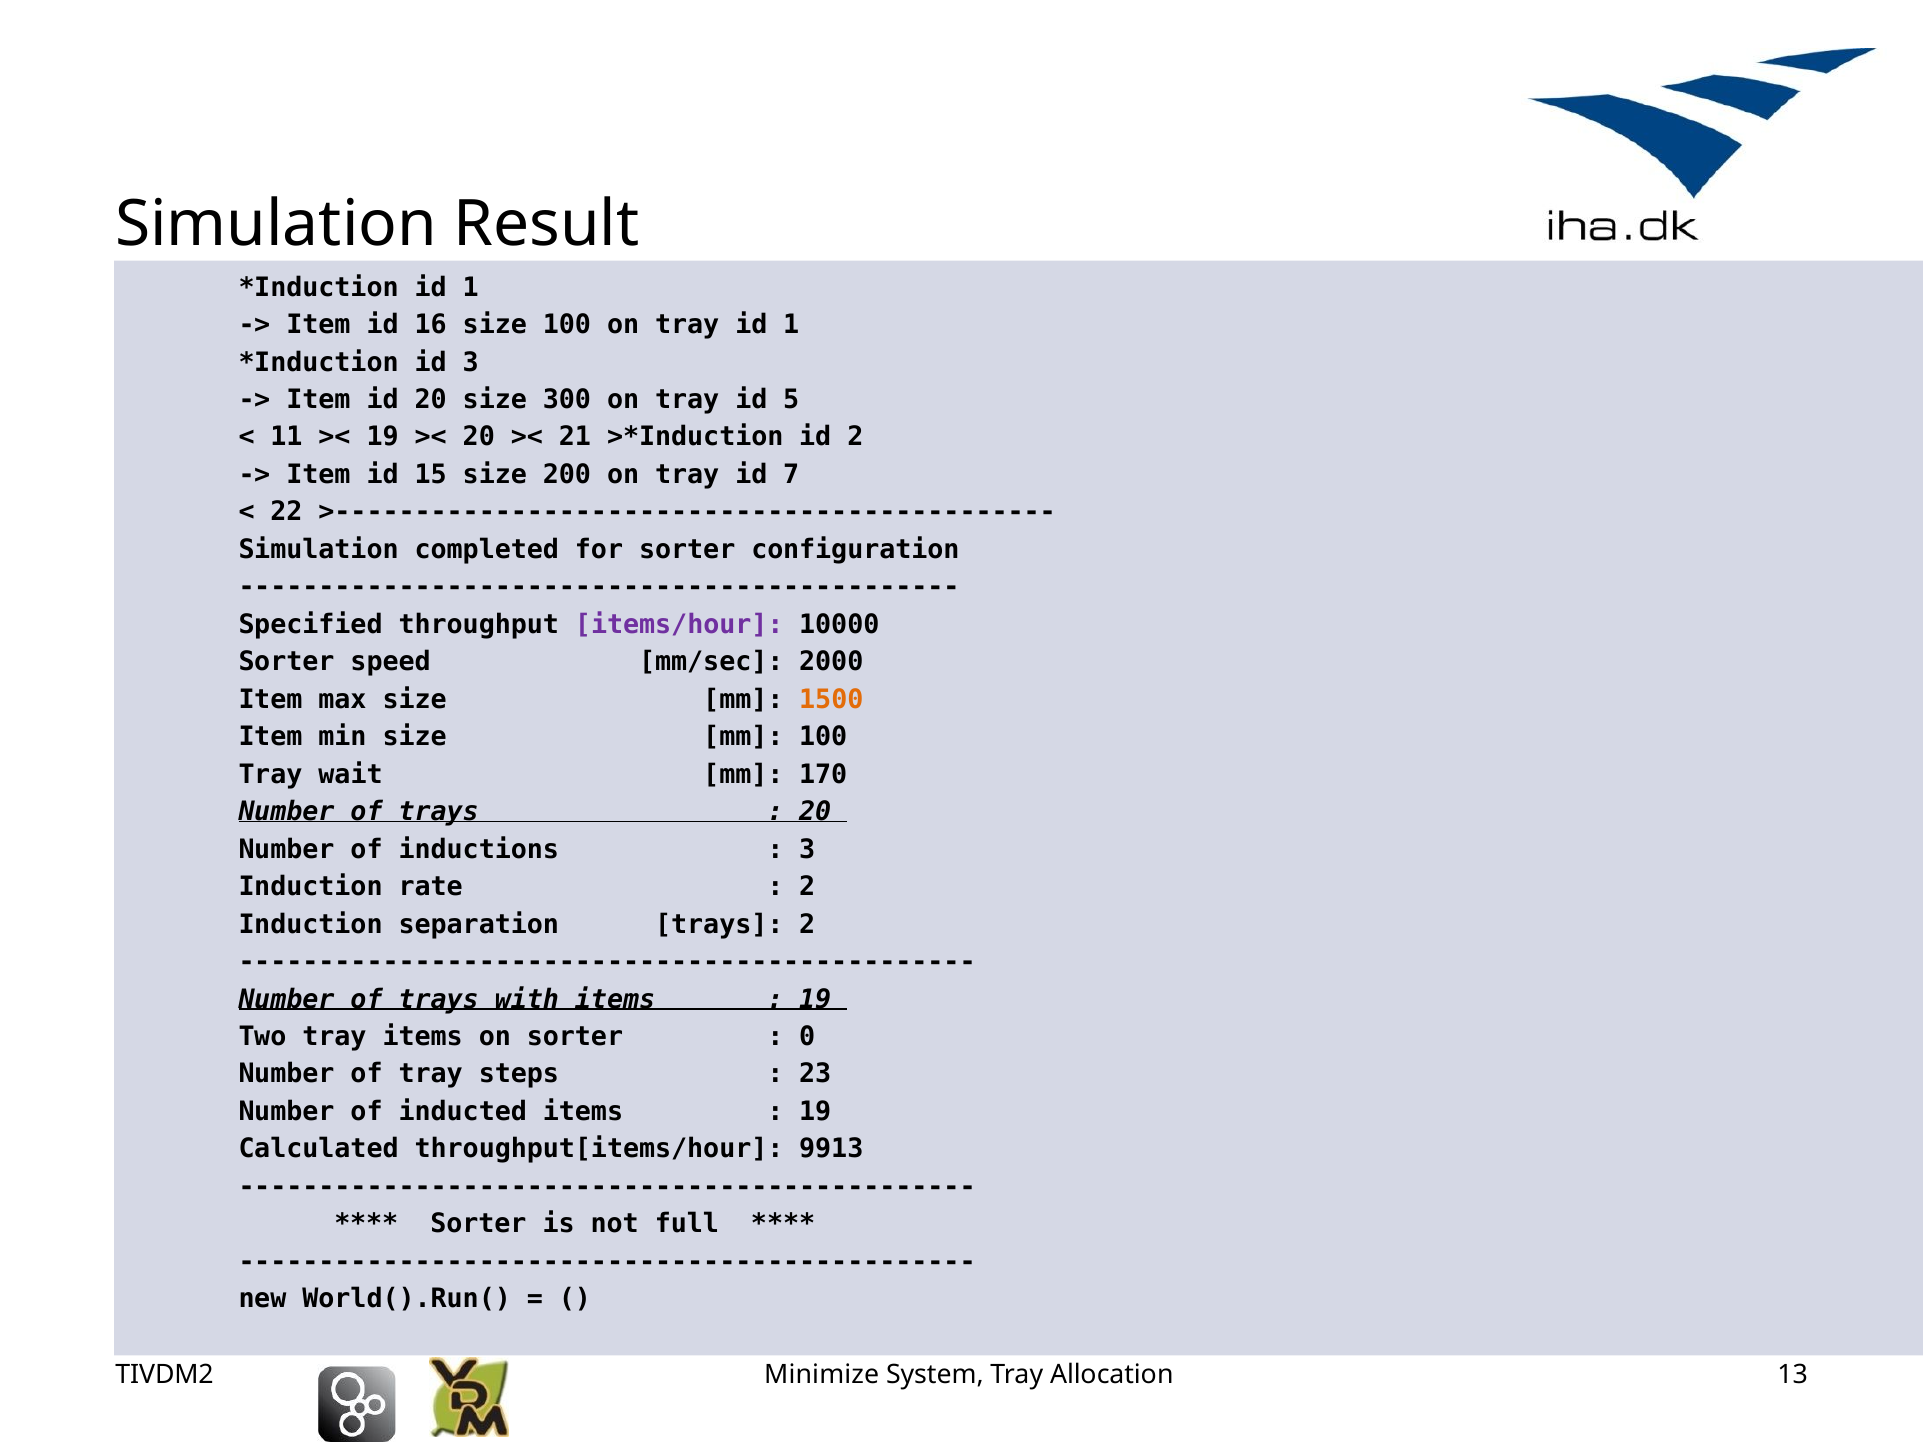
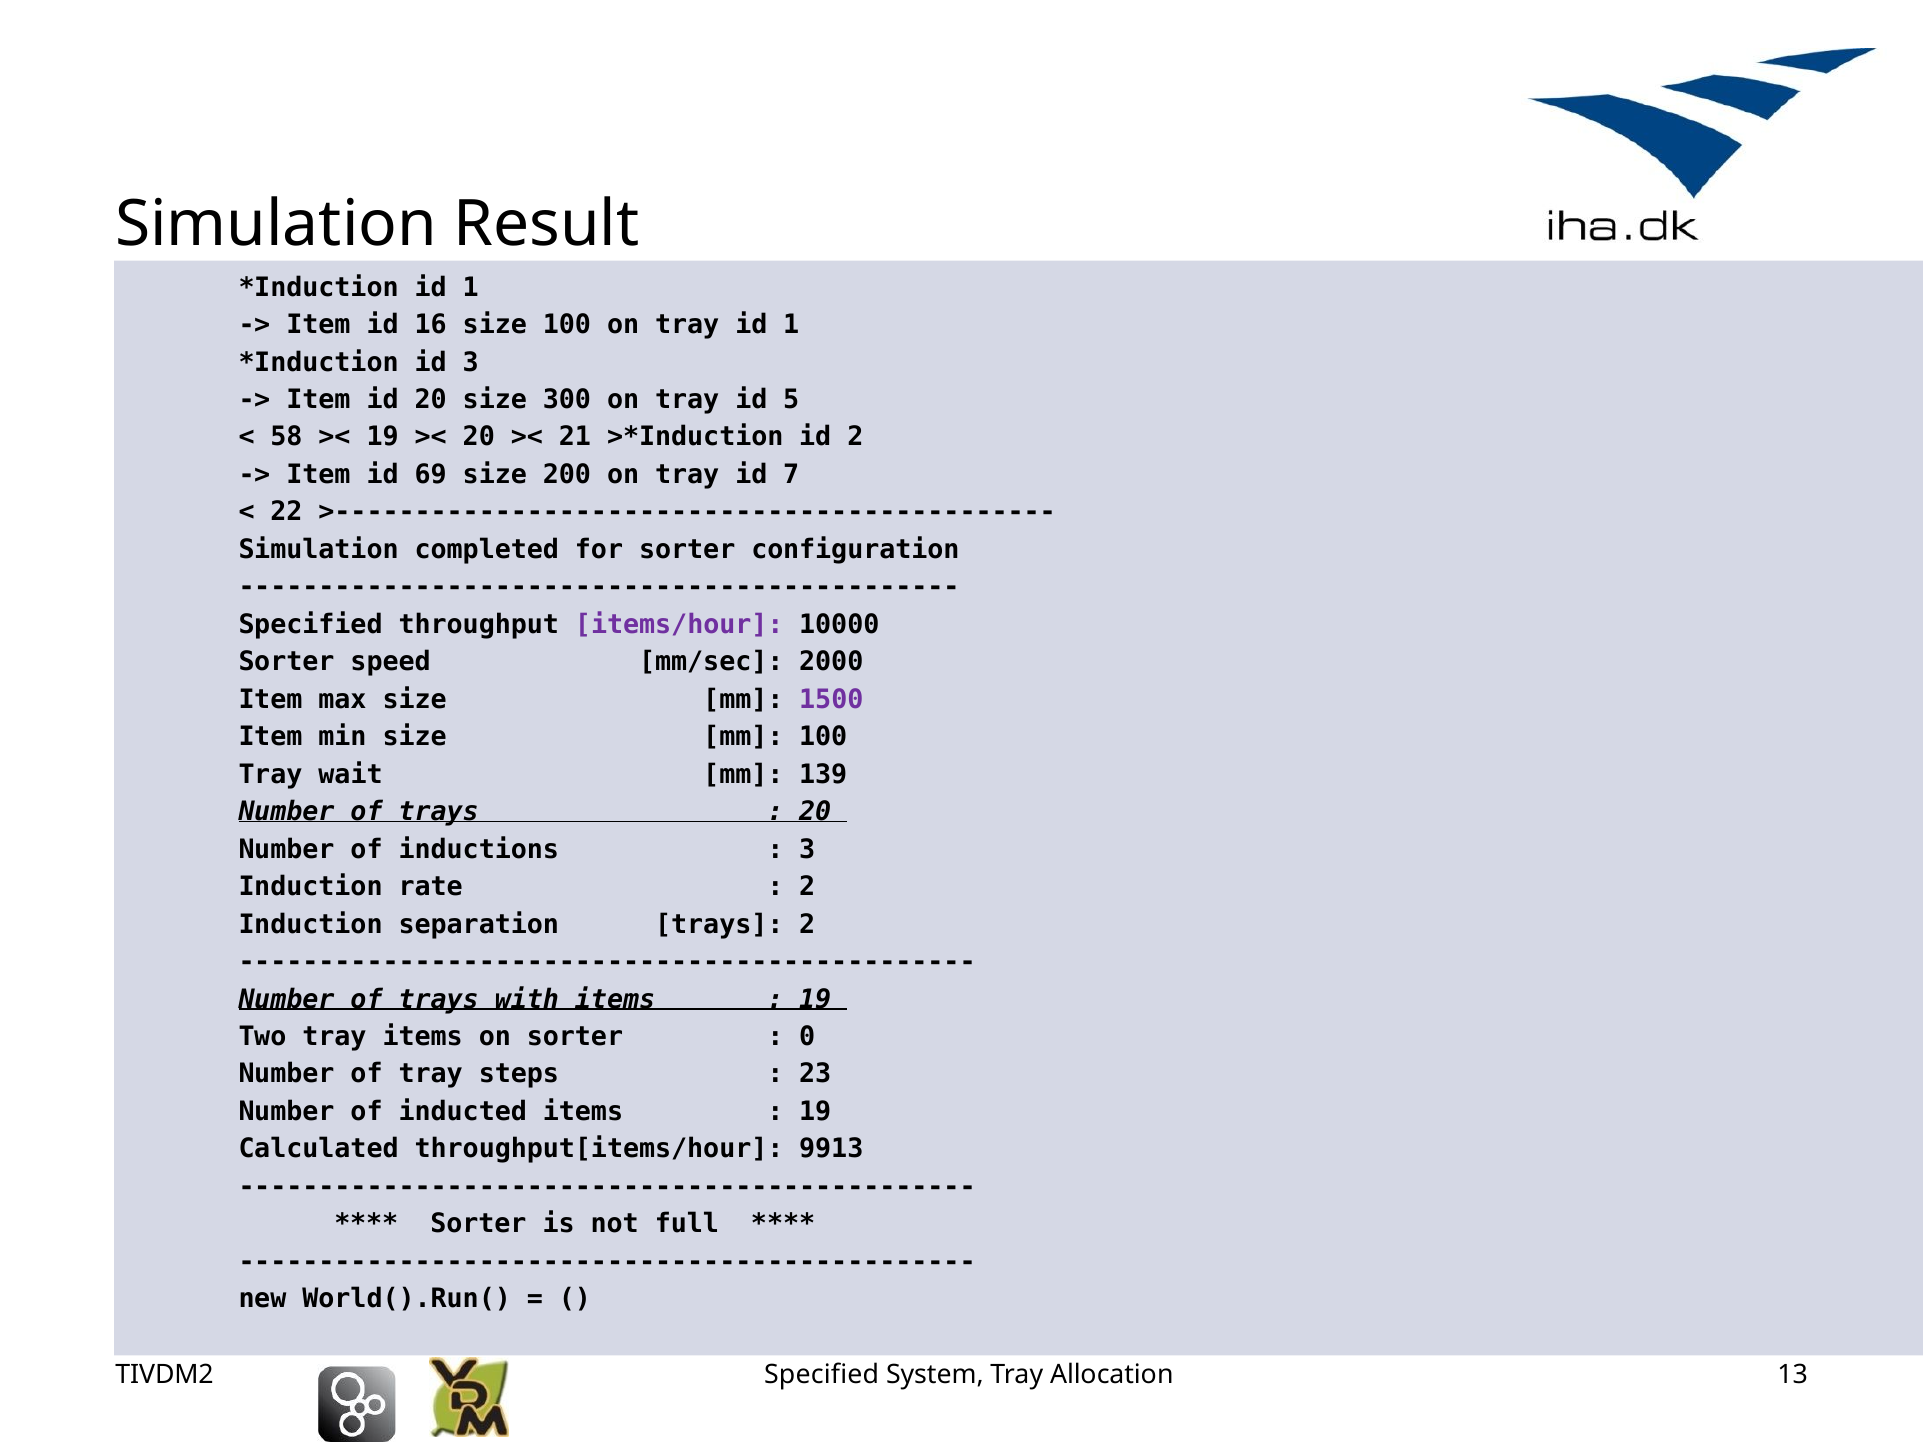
11: 11 -> 58 (286, 437)
15: 15 -> 69 (431, 475)
1500 colour: orange -> purple (831, 700)
170: 170 -> 139 (823, 775)
TIVDM2 Minimize: Minimize -> Specified (822, 1375)
